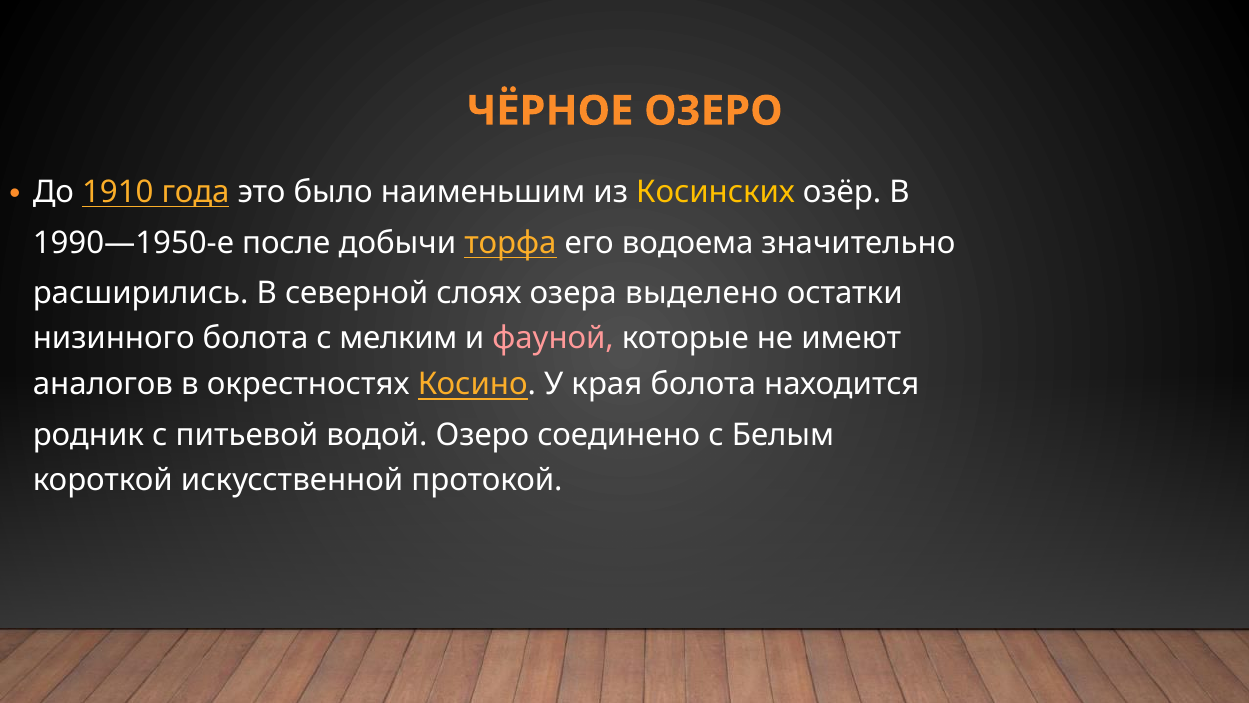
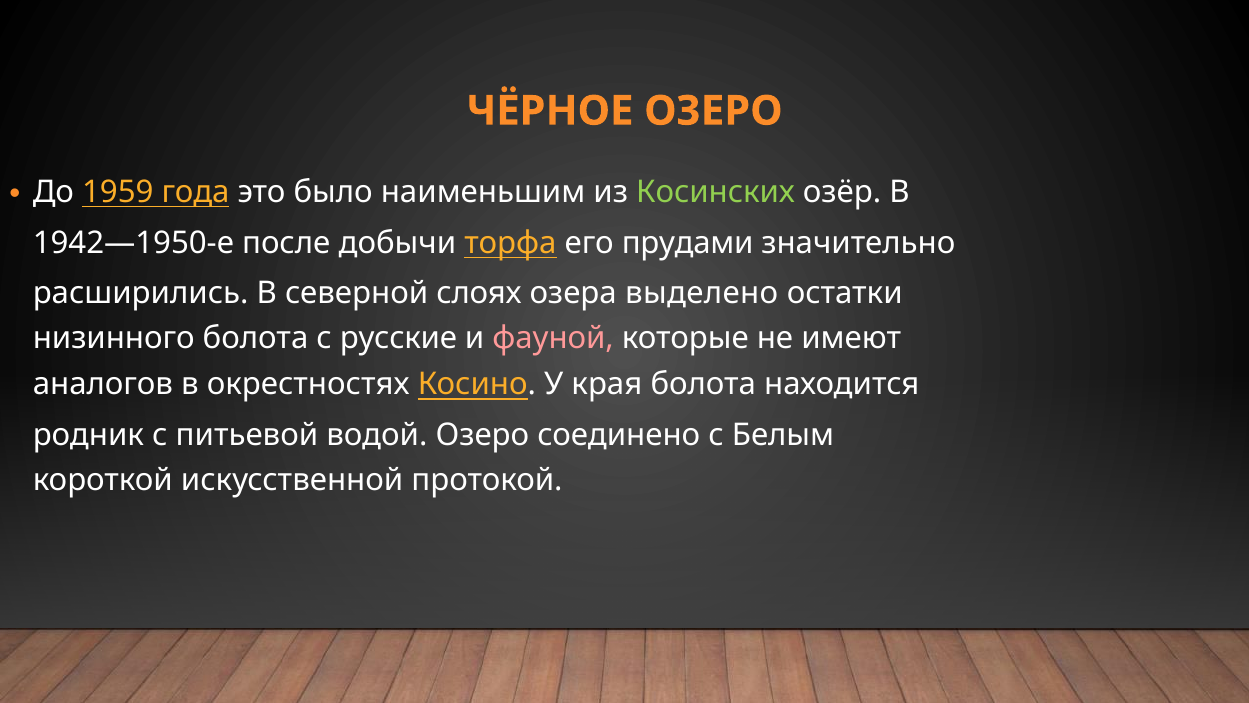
1910: 1910 -> 1959 (118, 192)
Косинских colour: yellow -> light green (716, 192)
1990—1950-е: 1990—1950-е -> 1942—1950-е (133, 243)
водоема: водоема -> прудами (688, 243)
мелким: мелким -> русские (398, 338)
